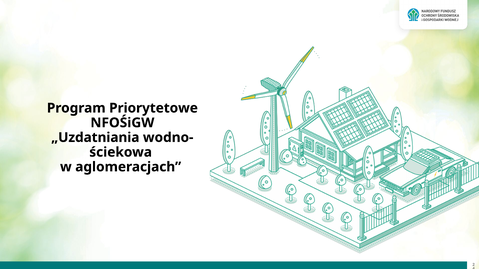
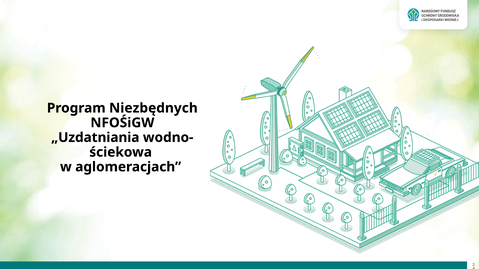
Priorytetowe: Priorytetowe -> Niezbędnych (153, 108)
